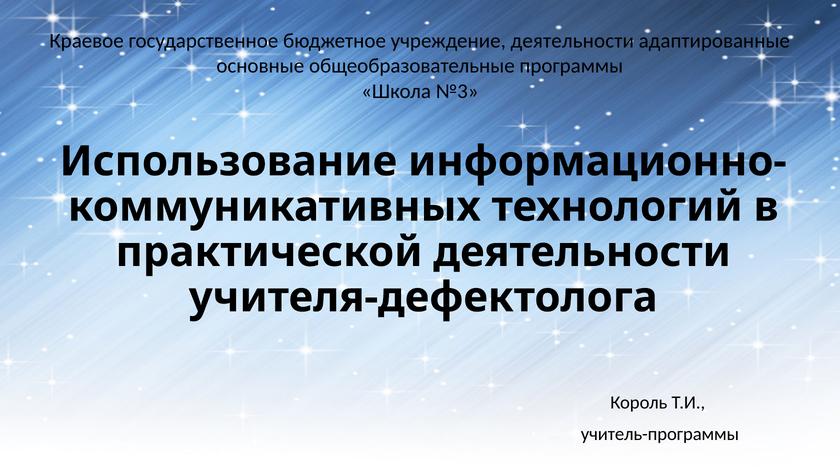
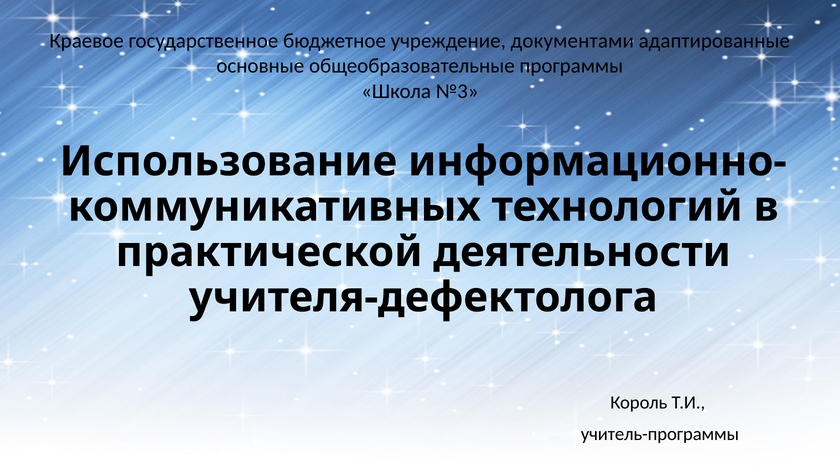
учреждение деятельности: деятельности -> документами (572, 41)
